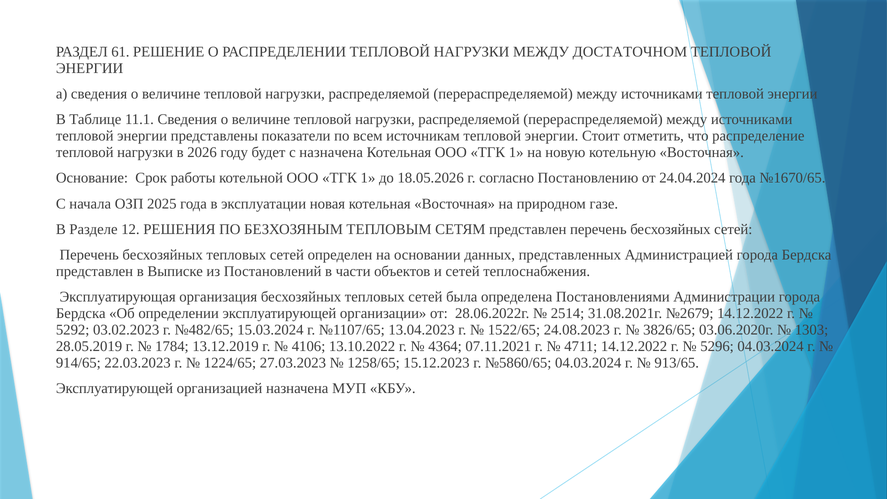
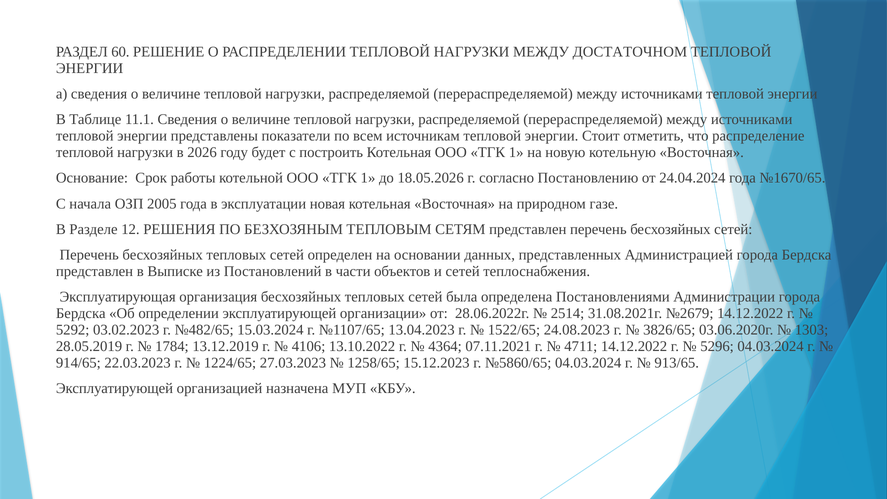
61: 61 -> 60 (120, 52)
с назначена: назначена -> построить (331, 152)
2025: 2025 -> 2005 (162, 204)
